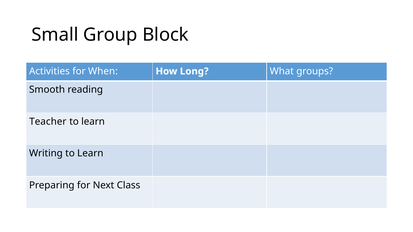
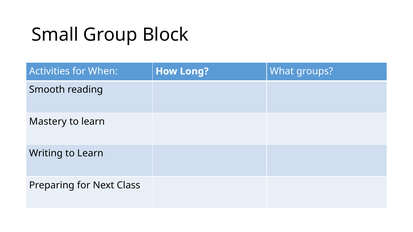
Teacher: Teacher -> Mastery (48, 122)
